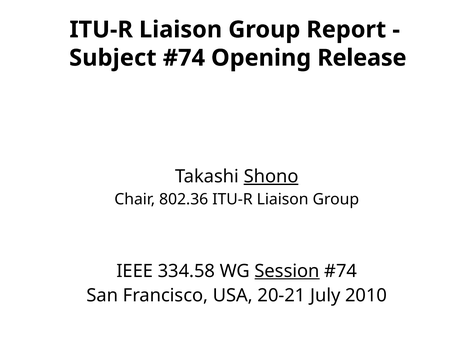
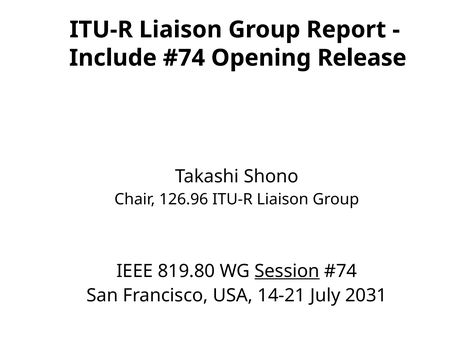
Subject: Subject -> Include (113, 58)
Shono underline: present -> none (271, 177)
802.36: 802.36 -> 126.96 (184, 200)
334.58: 334.58 -> 819.80 (186, 271)
20-21: 20-21 -> 14-21 (281, 296)
2010: 2010 -> 2031 (366, 296)
